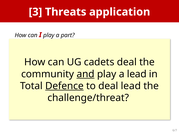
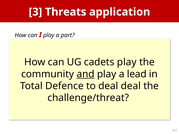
cadets deal: deal -> play (127, 62)
Defence underline: present -> none (64, 86)
deal lead: lead -> deal (131, 86)
